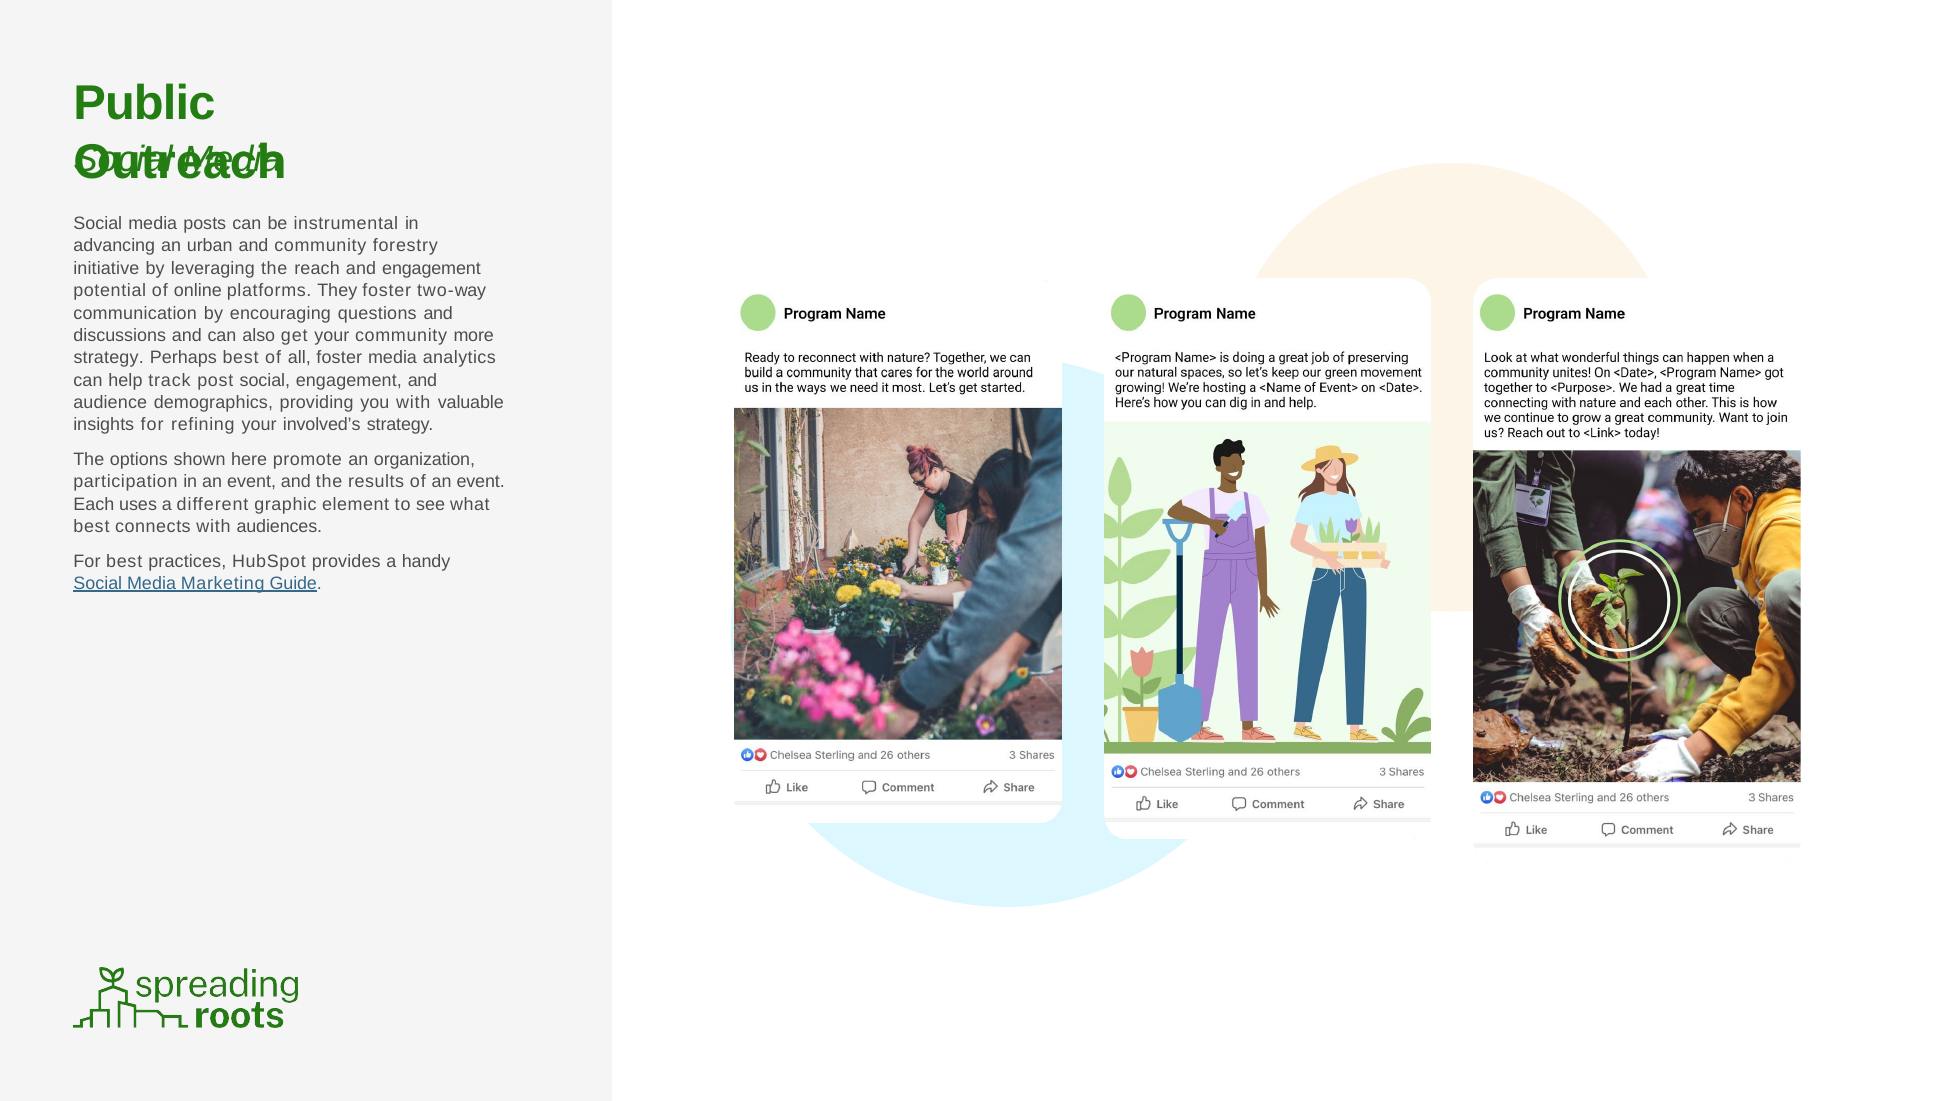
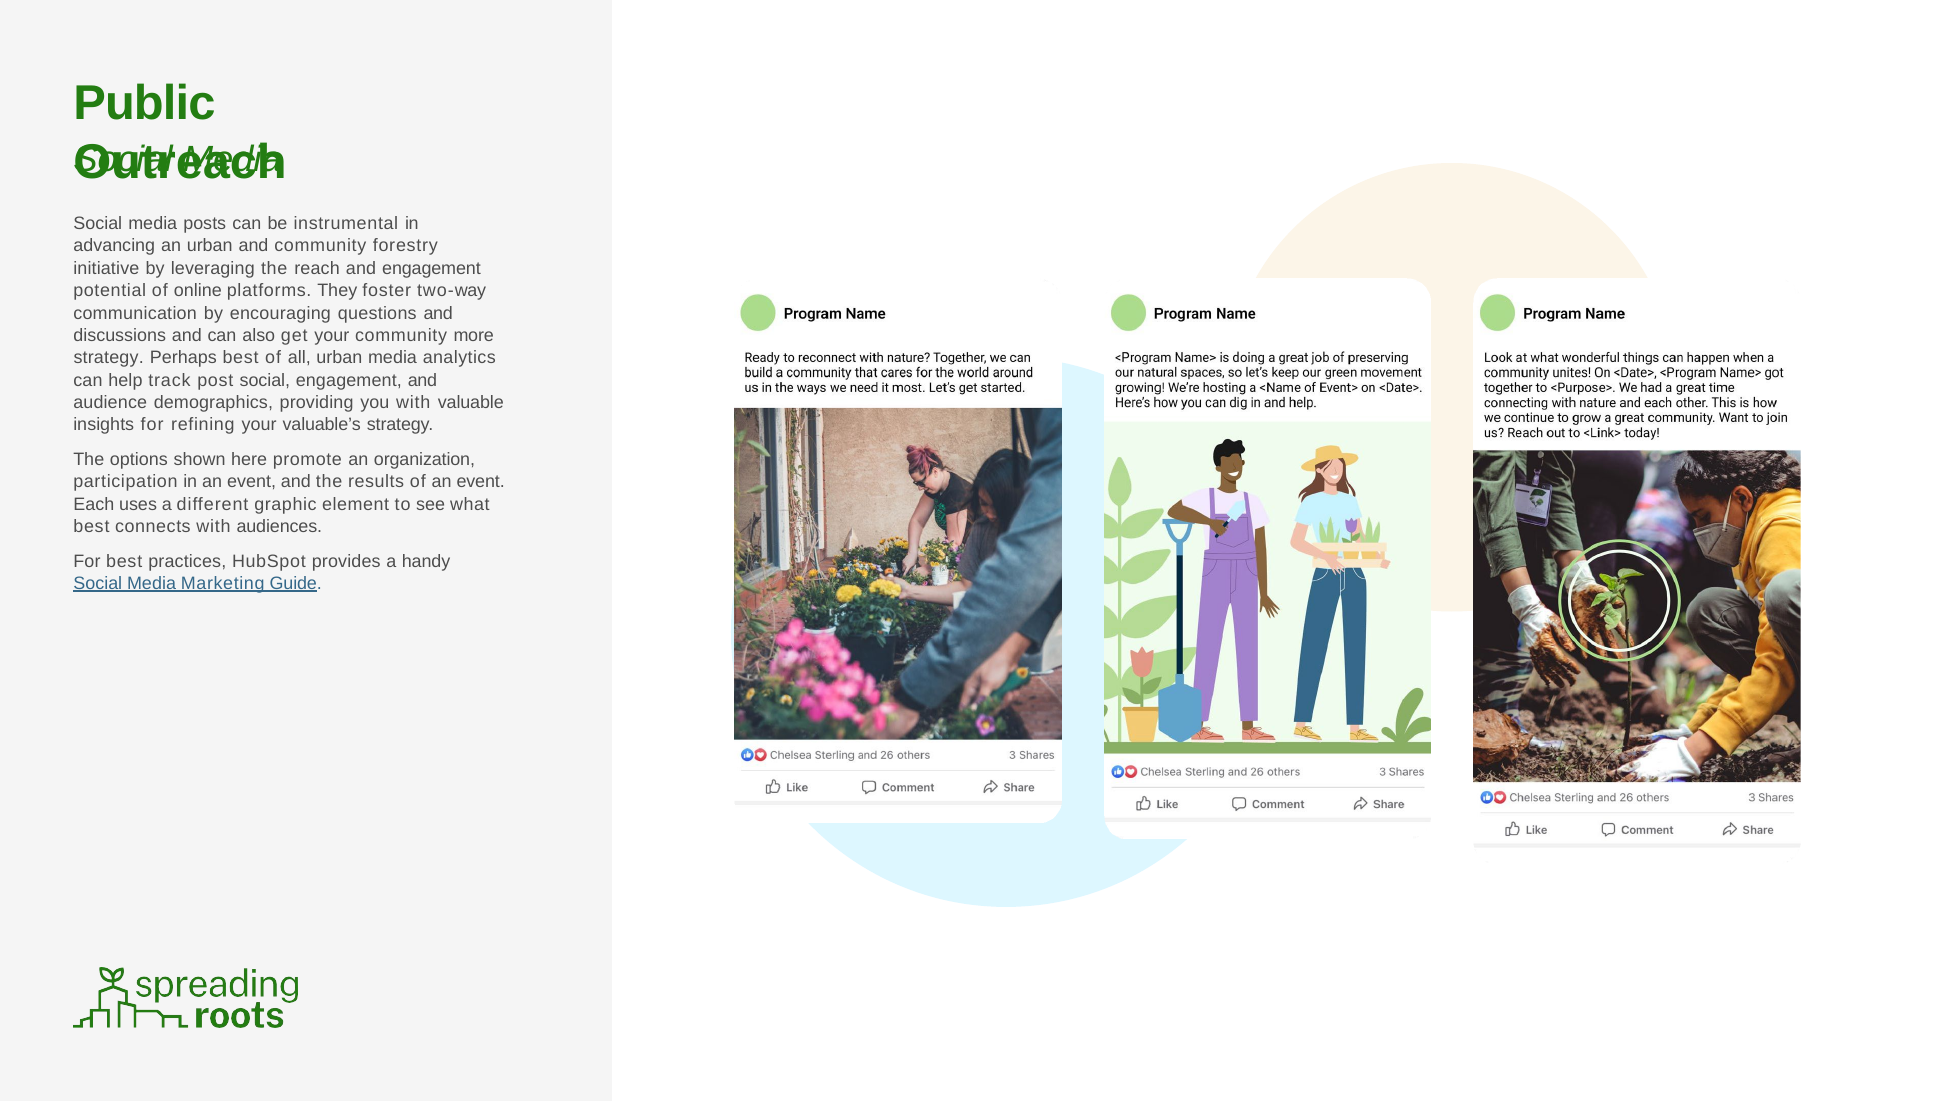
all foster: foster -> urban (339, 358)
involved’s: involved’s -> valuable’s (322, 425)
